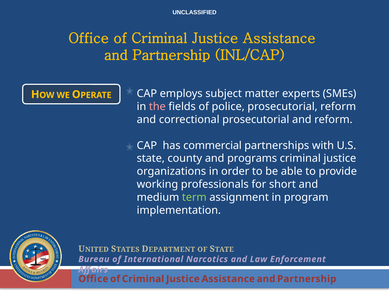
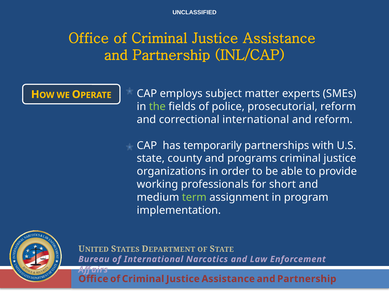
the colour: pink -> light green (157, 106)
correctional prosecutorial: prosecutorial -> international (256, 119)
commercial: commercial -> temporarily (212, 145)
